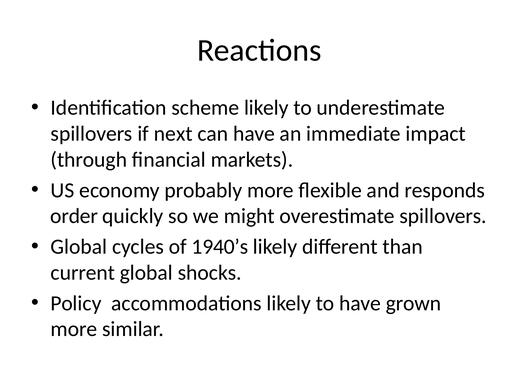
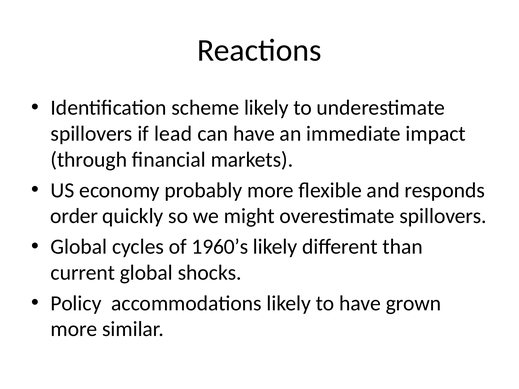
next: next -> lead (173, 134)
1940’s: 1940’s -> 1960’s (220, 247)
